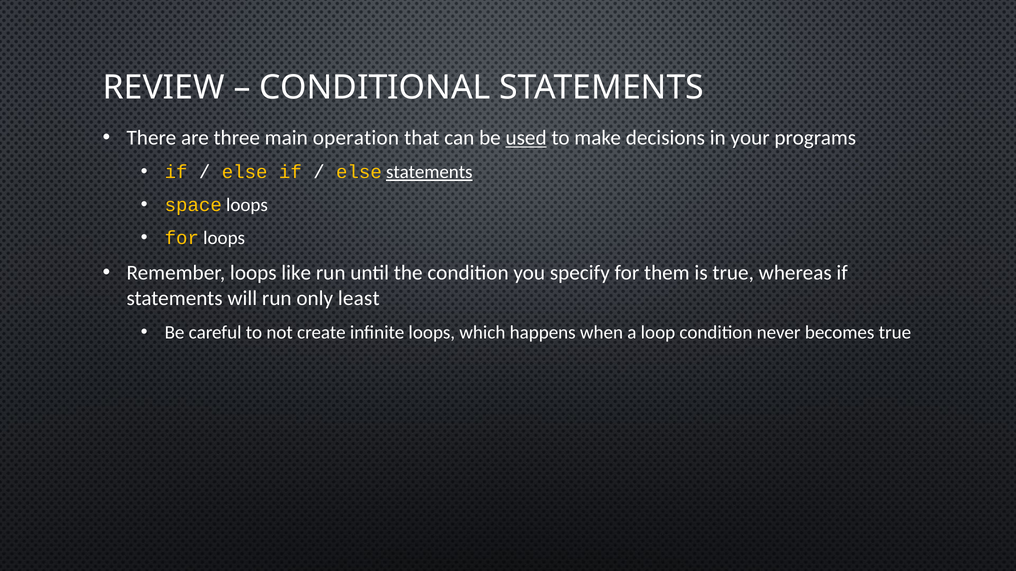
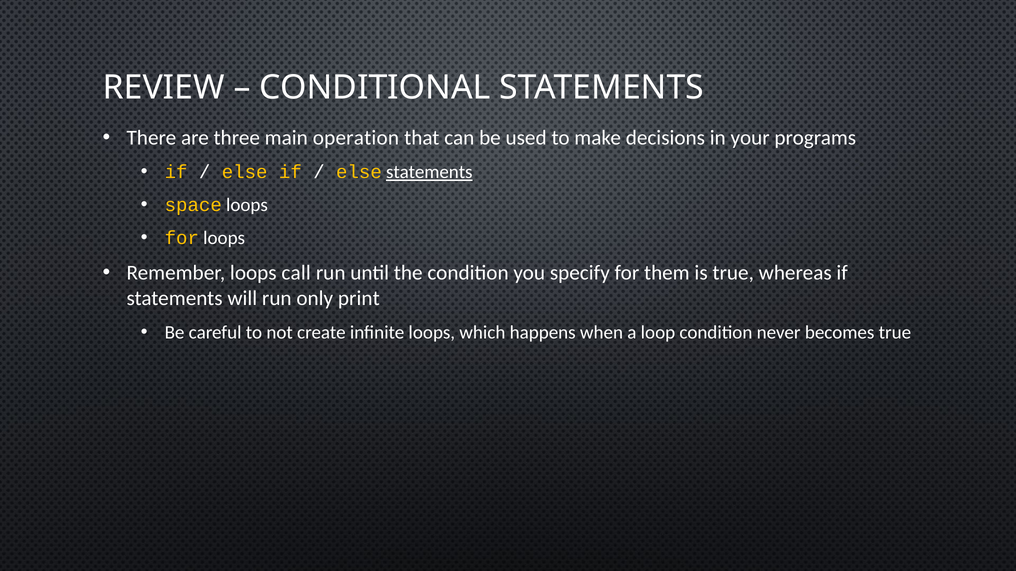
used underline: present -> none (526, 138)
like: like -> call (296, 273)
least: least -> print (359, 299)
